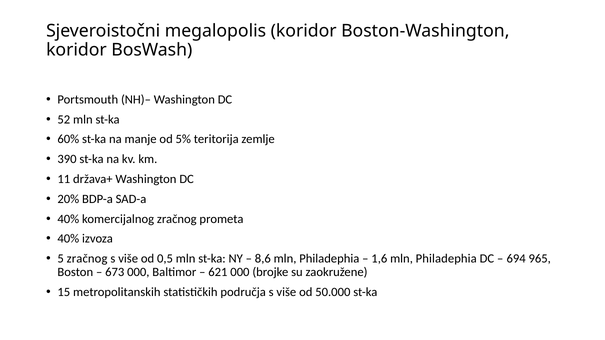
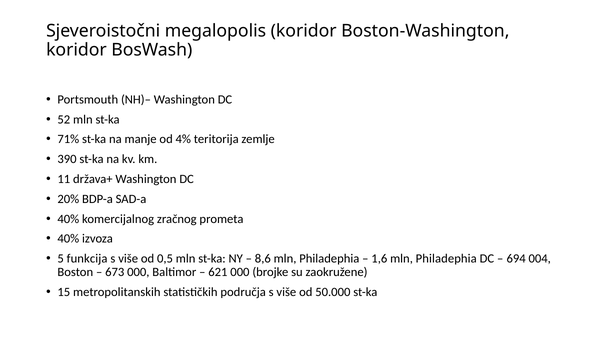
60%: 60% -> 71% (68, 139)
5%: 5% -> 4% (183, 139)
5 zračnog: zračnog -> funkcija (87, 259)
965: 965 -> 004 (540, 259)
